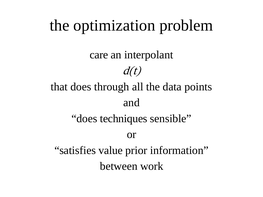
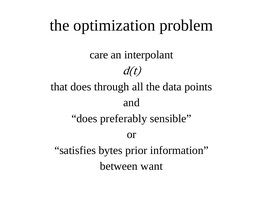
techniques: techniques -> preferably (124, 119)
value: value -> bytes (111, 151)
work: work -> want (152, 166)
